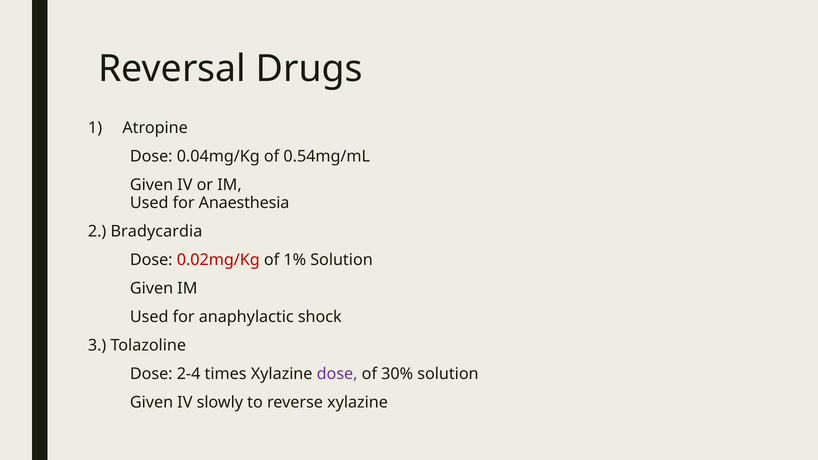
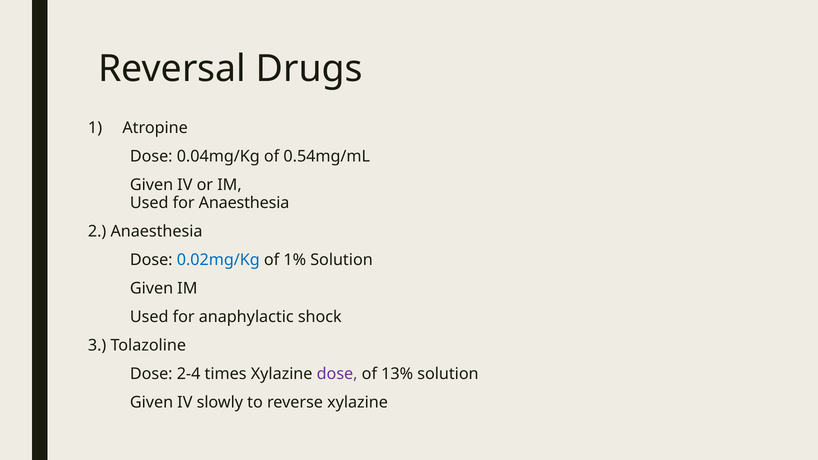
2 Bradycardia: Bradycardia -> Anaesthesia (157, 232)
0.02mg/Kg colour: red -> blue (218, 260)
30%: 30% -> 13% (397, 374)
